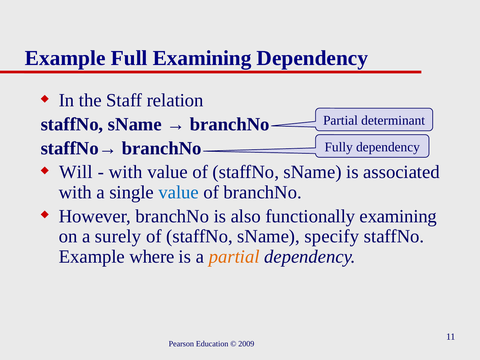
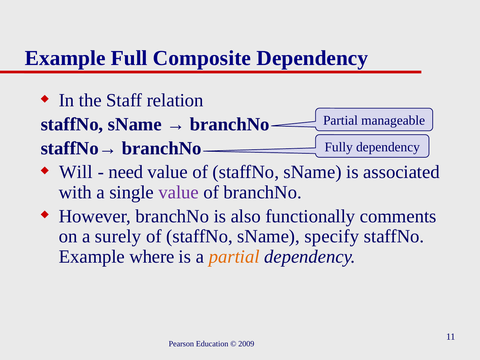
Full Examining: Examining -> Composite (202, 58)
determinant: determinant -> manageable (393, 121)
with: with -> need (126, 172)
value colour: blue -> purple (179, 192)
functionally examining: examining -> comments (398, 216)
